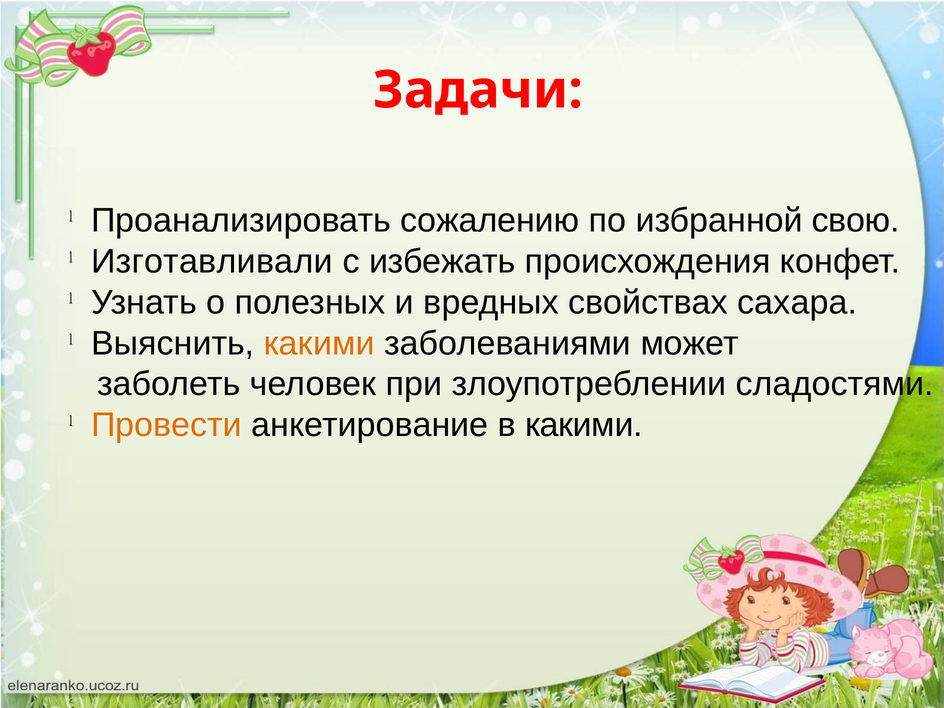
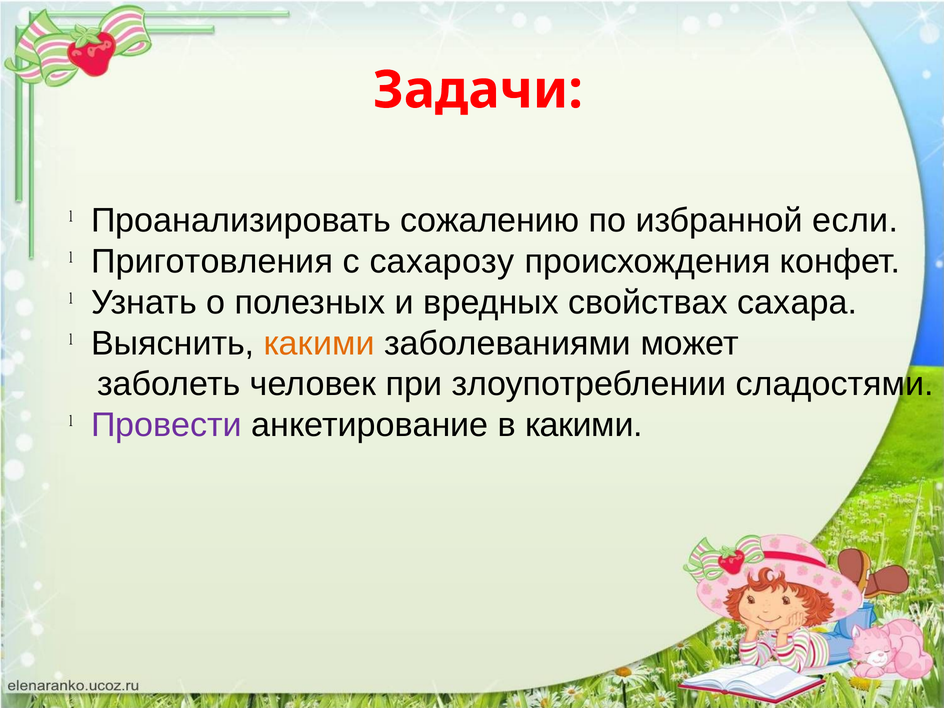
свою: свою -> если (855, 221)
Изготавливали: Изготавливали -> Приготовления (212, 262)
избежать: избежать -> сахарозу (442, 262)
Провести colour: orange -> purple (166, 425)
